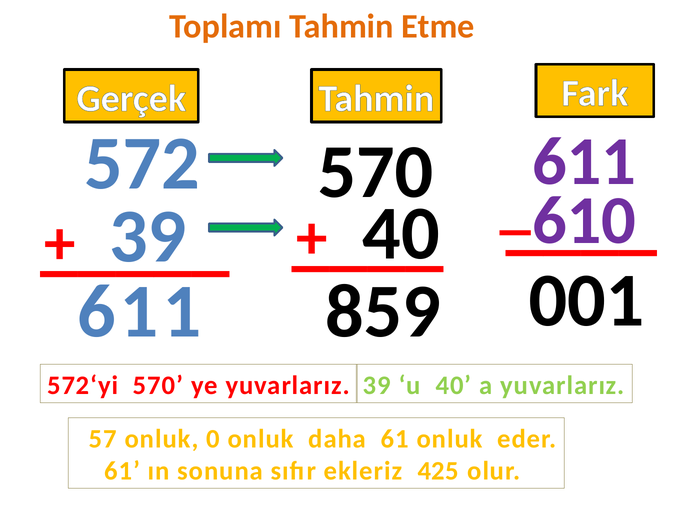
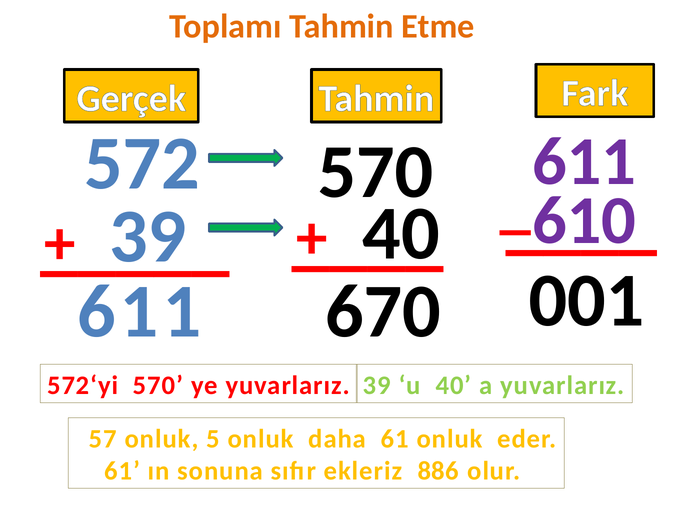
859: 859 -> 670 (383, 312)
0: 0 -> 5 (213, 439)
425: 425 -> 886 (438, 471)
